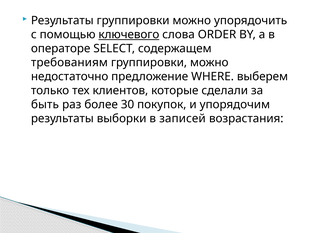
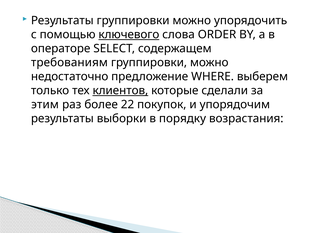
клиентов underline: none -> present (120, 90)
быть: быть -> этим (45, 104)
30: 30 -> 22 (128, 104)
записей: записей -> порядку (182, 118)
